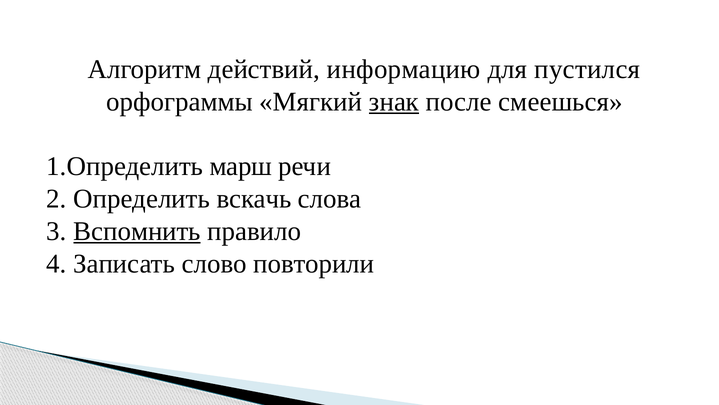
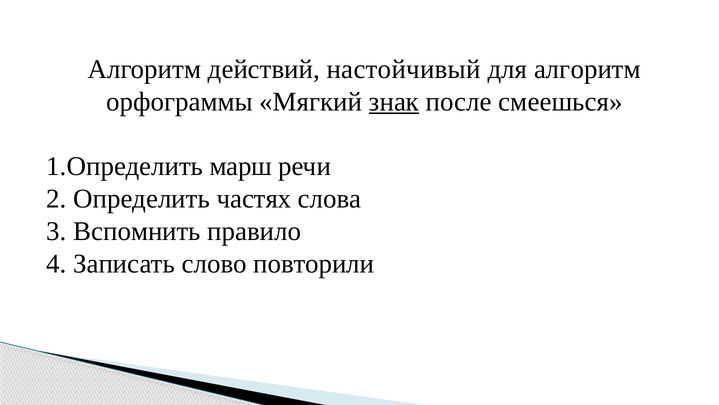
информацию: информацию -> настойчивый (404, 69)
для пустился: пустился -> алгоритм (587, 69)
вскачь: вскачь -> частях (254, 199)
Вспомнить underline: present -> none (137, 231)
